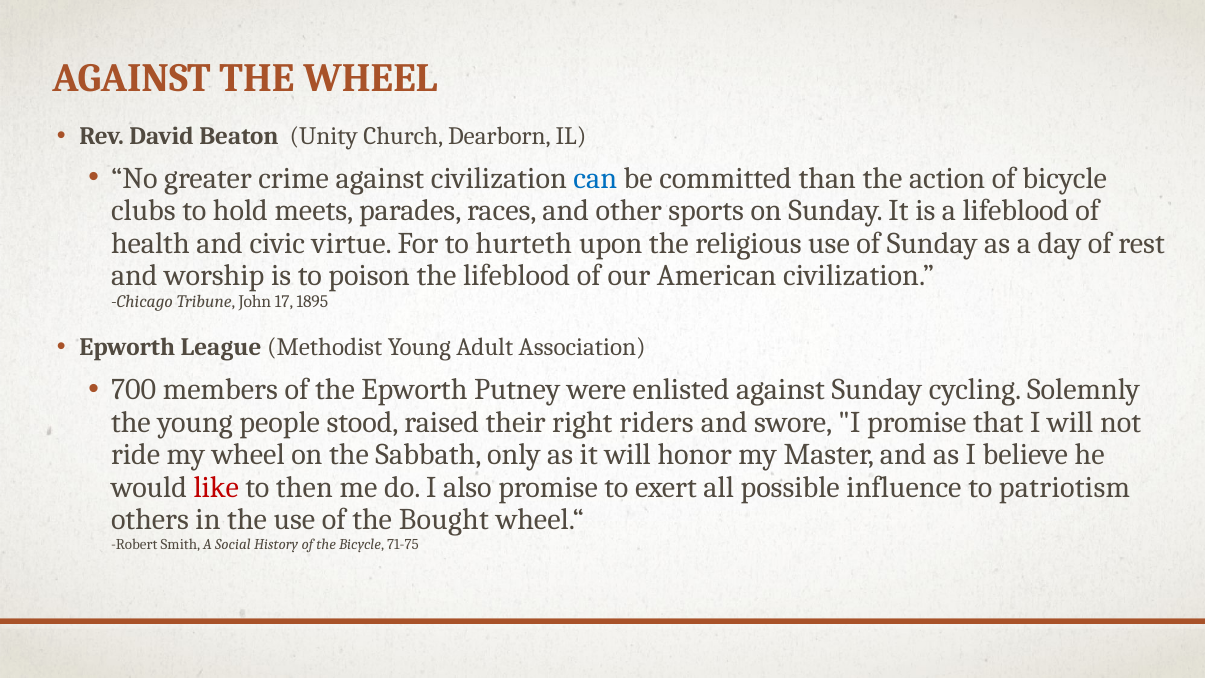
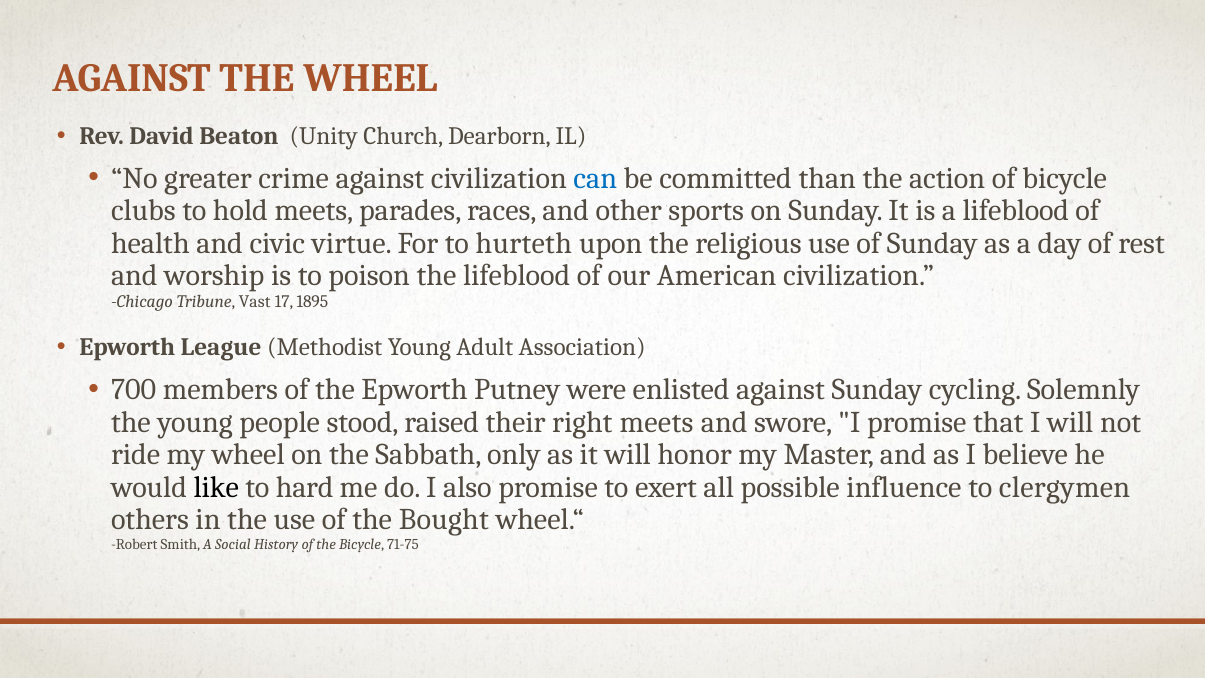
John: John -> Vast (255, 302)
right riders: riders -> meets (657, 422)
like colour: red -> black (216, 487)
then: then -> hard (305, 487)
patriotism: patriotism -> clergymen (1065, 487)
